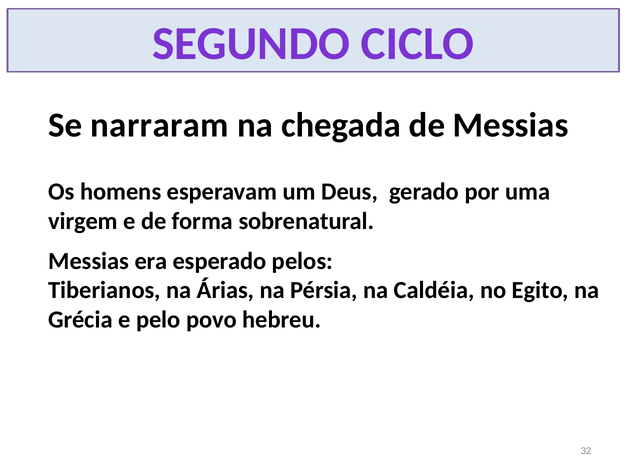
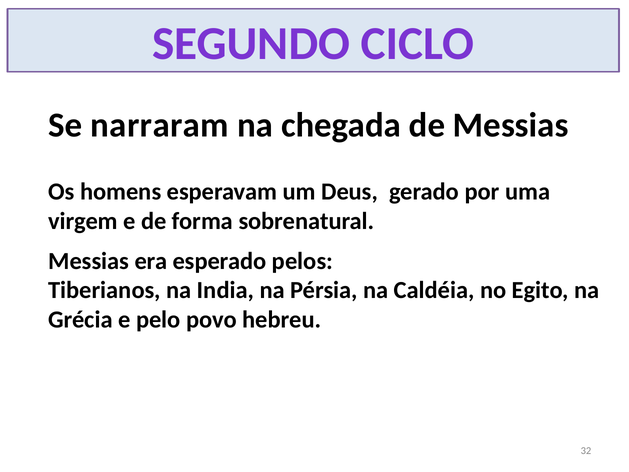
Árias: Árias -> India (225, 290)
